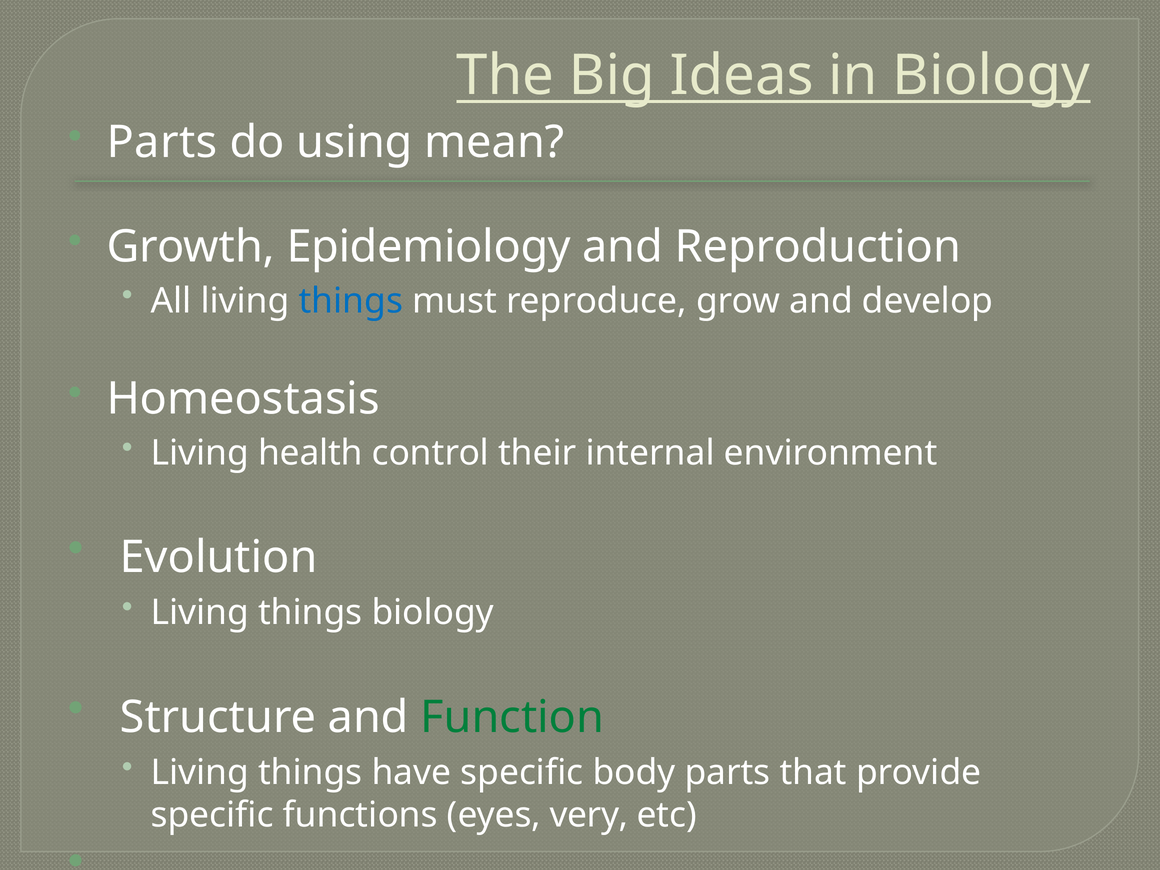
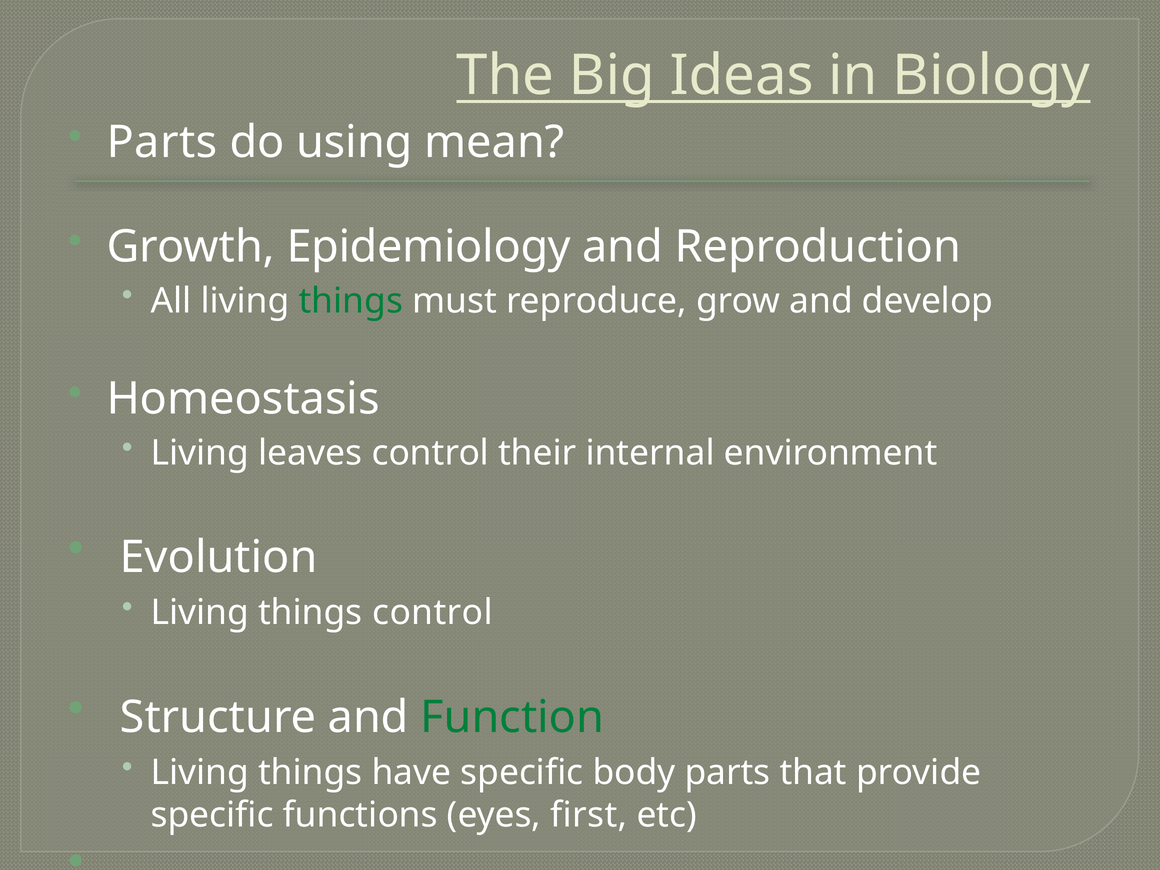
things colour: blue -> green (351, 301)
health: health -> leaves (310, 453)
things biology: biology -> control (432, 613)
very: very -> first (589, 815)
